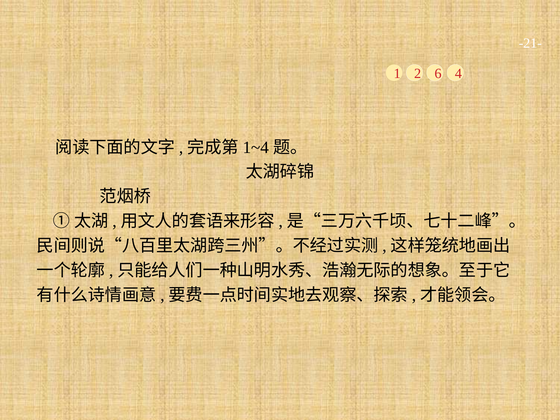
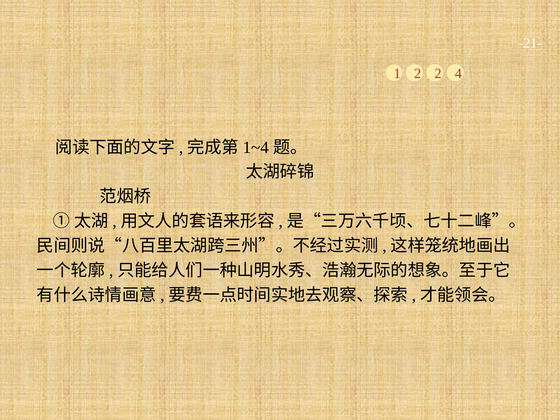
2 6: 6 -> 2 (438, 74)
